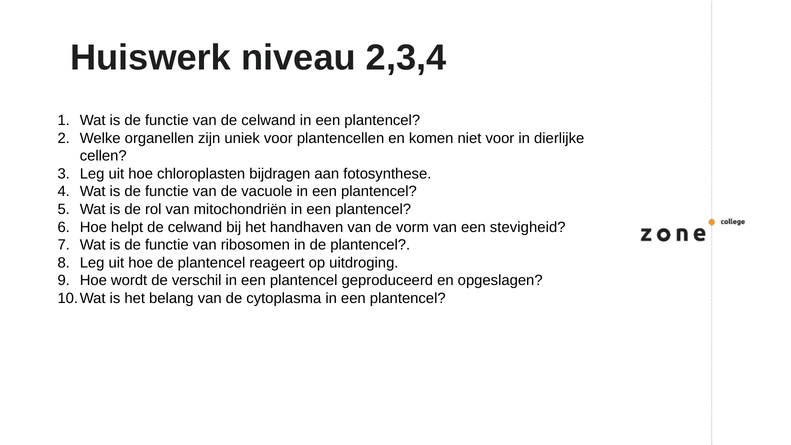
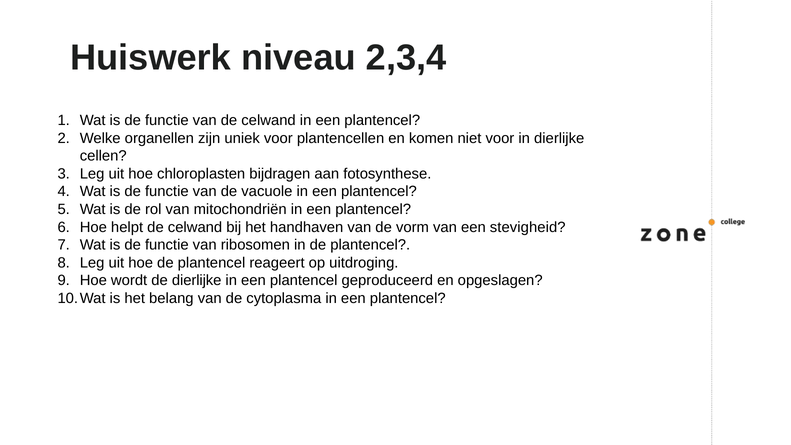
de verschil: verschil -> dierlijke (197, 280)
